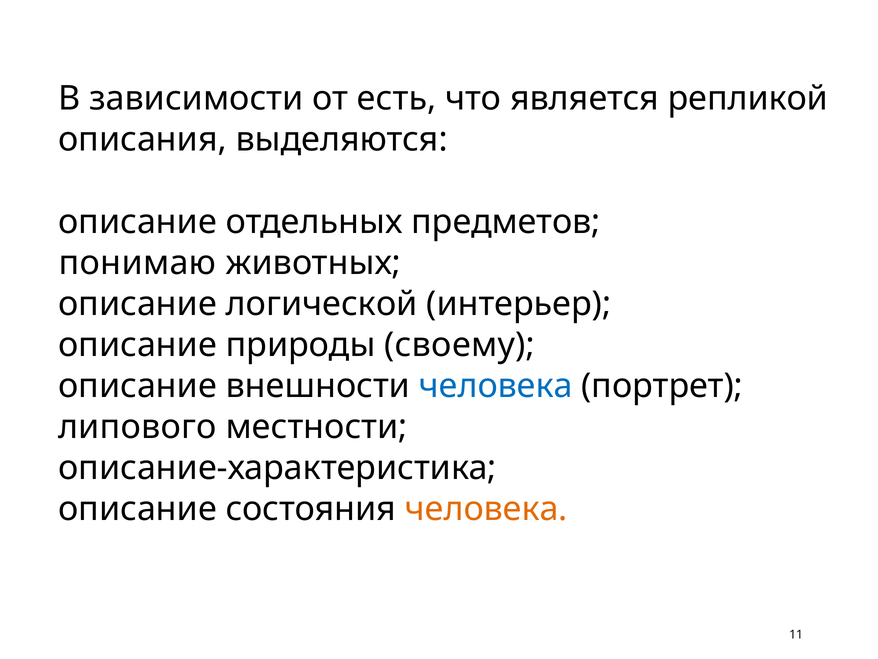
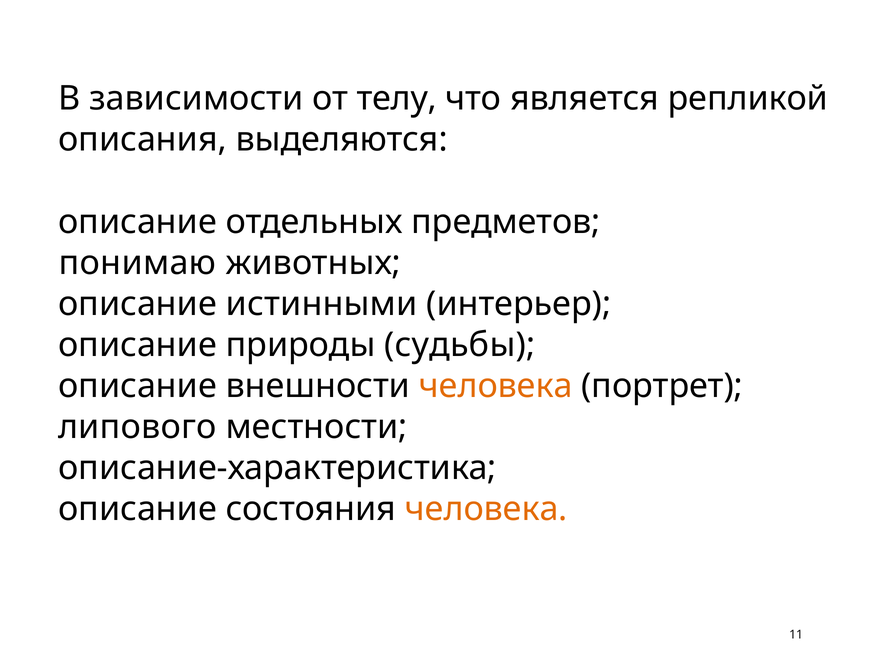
есть: есть -> телу (397, 99)
логической: логической -> истинными (322, 304)
своему: своему -> судьбы (460, 345)
человека colour: blue -> orange (496, 386)
